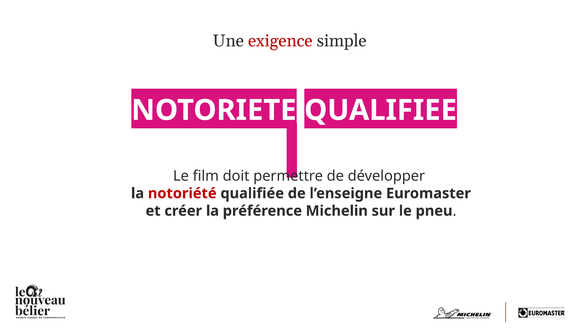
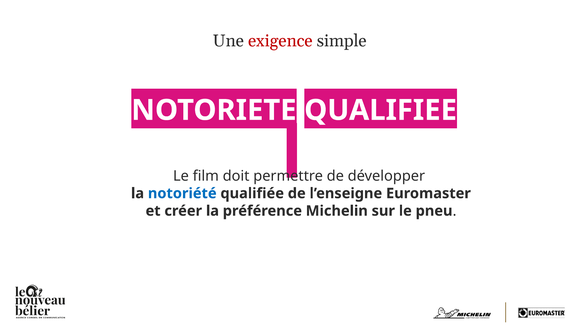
notoriété colour: red -> blue (182, 194)
